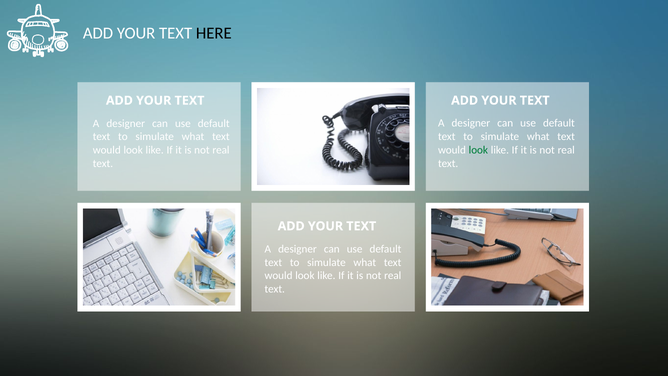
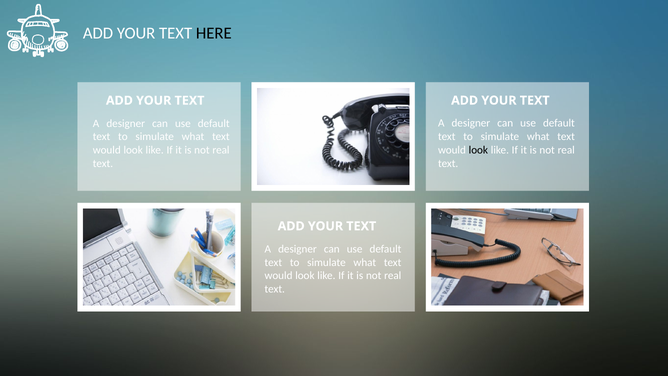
look colour: green -> black (478, 150)
